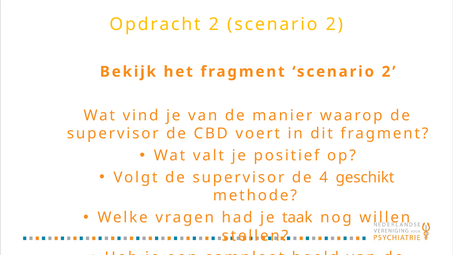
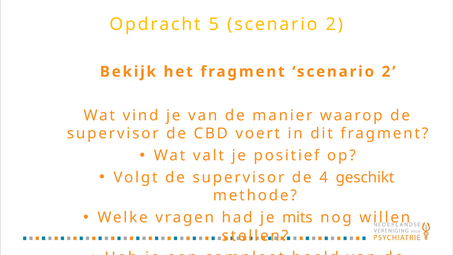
Opdracht 2: 2 -> 5 (214, 24)
taak: taak -> mits (297, 217)
